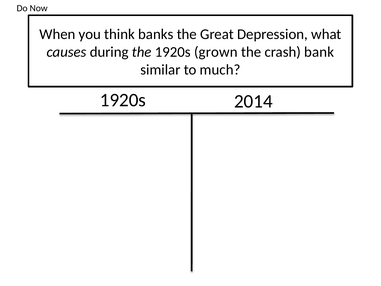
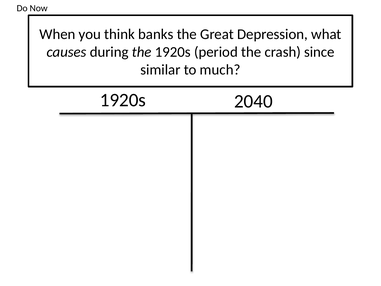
grown: grown -> period (216, 52)
bank: bank -> since (319, 52)
2014: 2014 -> 2040 (253, 101)
